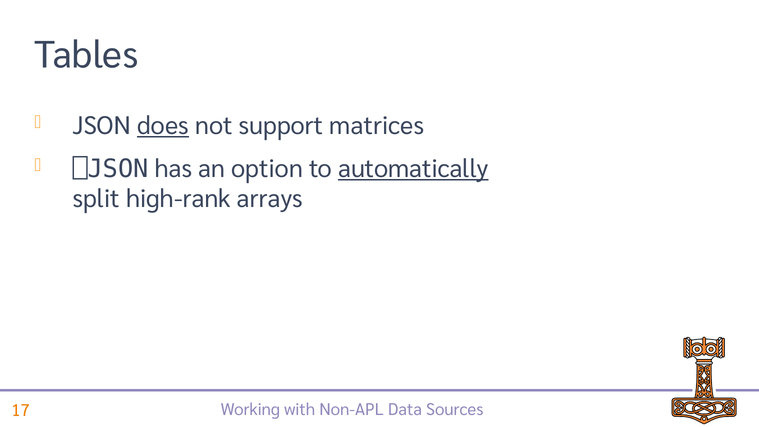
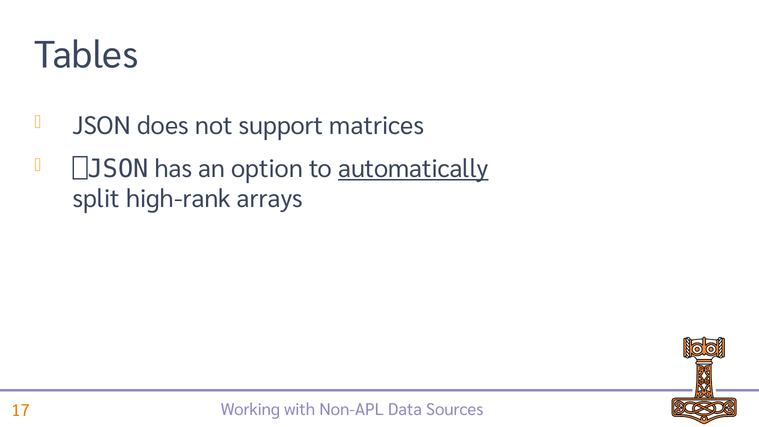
does underline: present -> none (163, 126)
